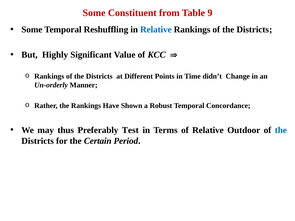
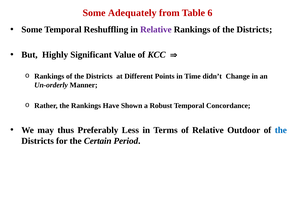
Constituent: Constituent -> Adequately (132, 13)
9: 9 -> 6 (210, 13)
Relative colour: blue -> purple (156, 30)
Test: Test -> Less (130, 130)
